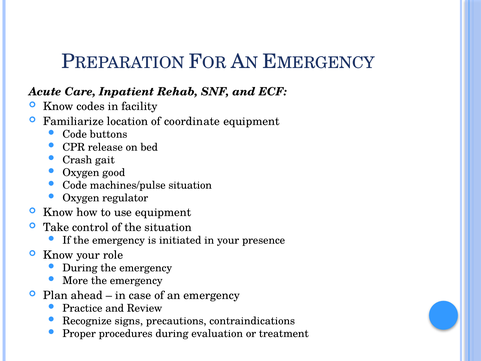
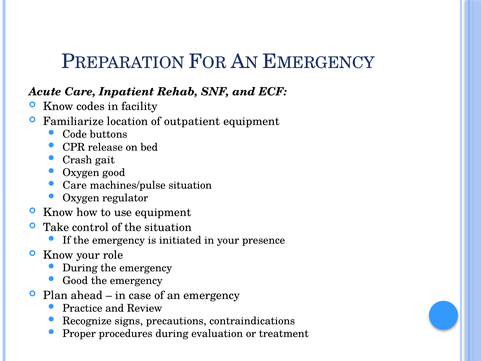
coordinate: coordinate -> outpatient (192, 121)
Code: Code -> Care (75, 185)
More: More -> Good (75, 280)
